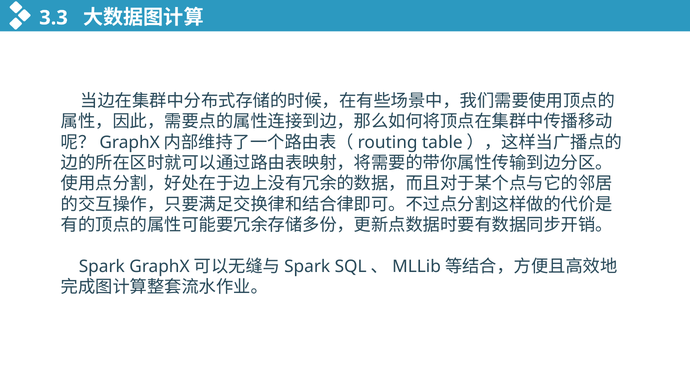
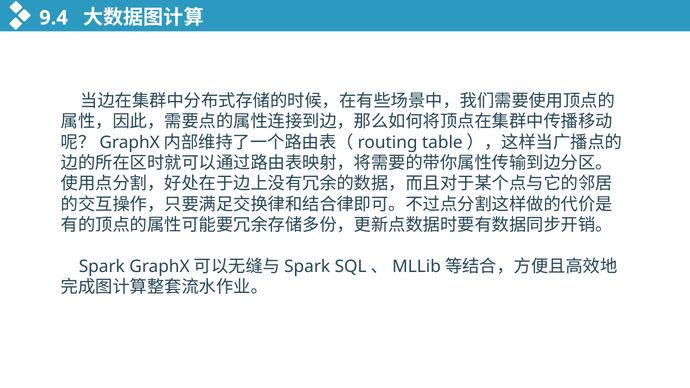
3.3: 3.3 -> 9.4 (54, 18)
